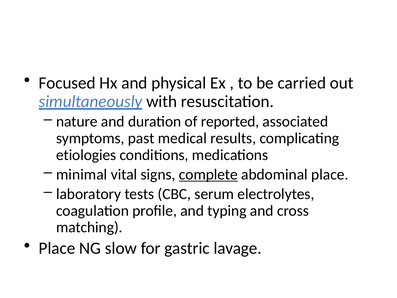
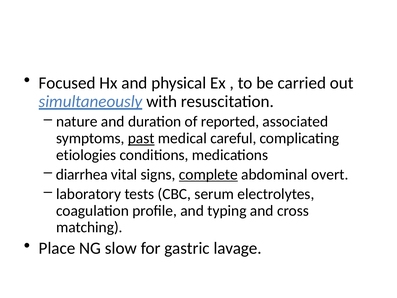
past underline: none -> present (141, 138)
results: results -> careful (233, 138)
minimal: minimal -> diarrhea (82, 174)
abdominal place: place -> overt (330, 174)
